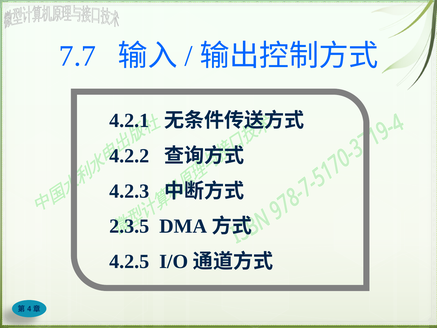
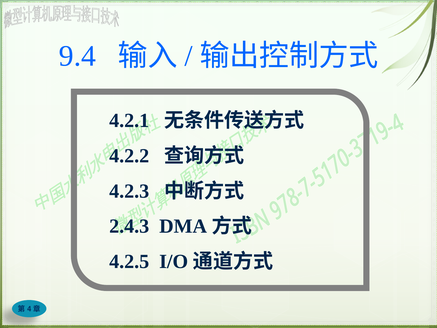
7.7: 7.7 -> 9.4 (77, 56)
2.3.5: 2.3.5 -> 2.4.3 (129, 226)
